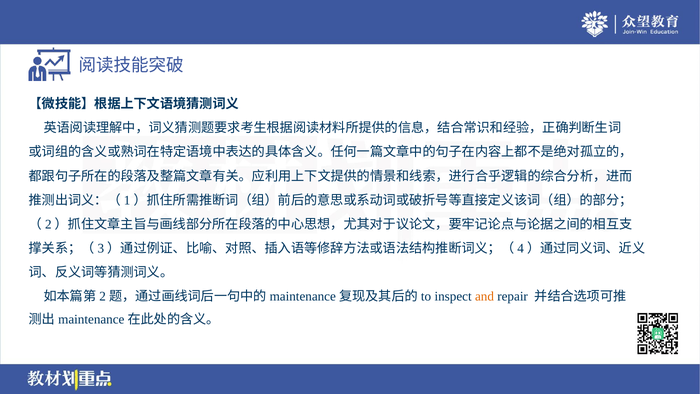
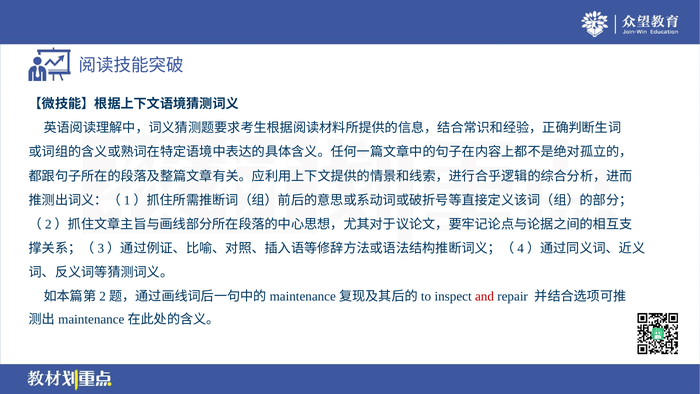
and colour: orange -> red (485, 296)
